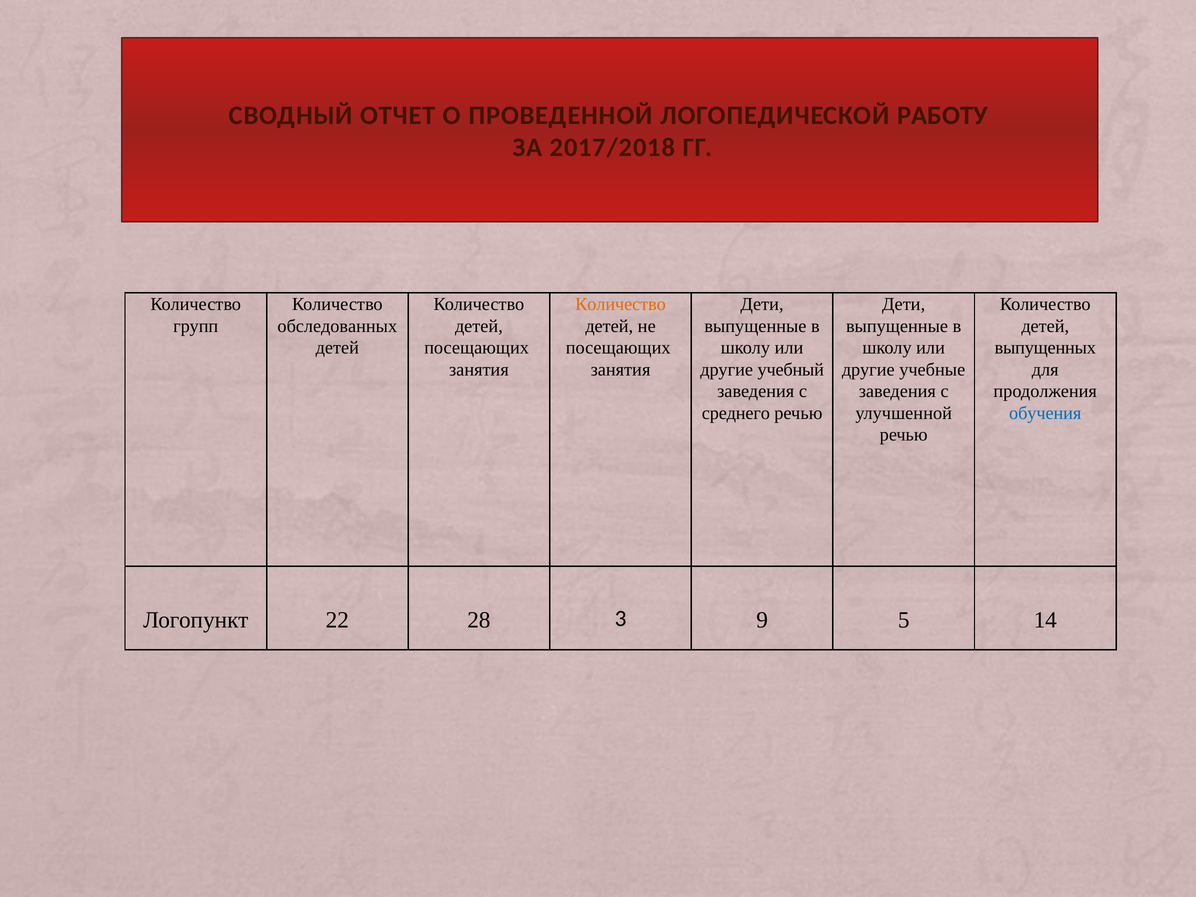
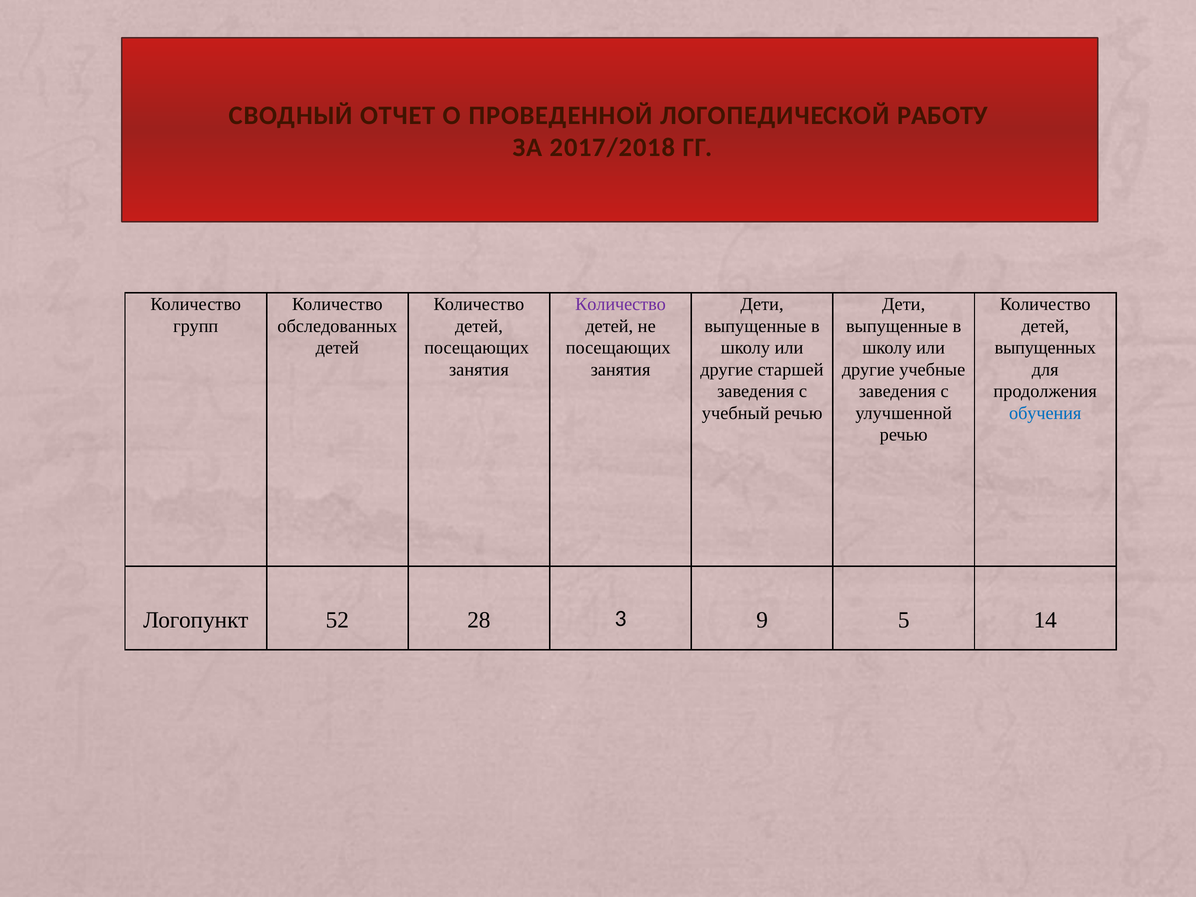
Количество colour: orange -> purple (621, 304)
учебный: учебный -> старшей (791, 370)
среднего: среднего -> учебный (736, 413)
22: 22 -> 52 (337, 620)
